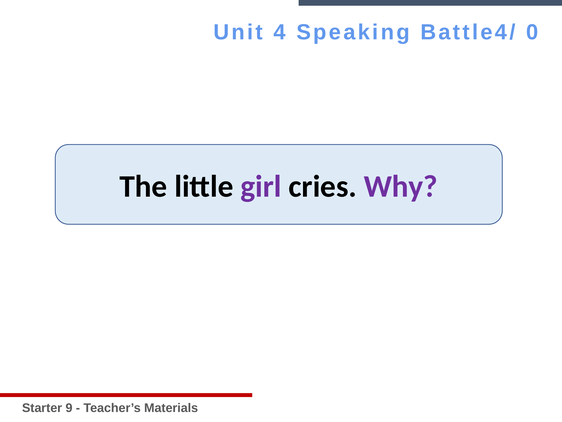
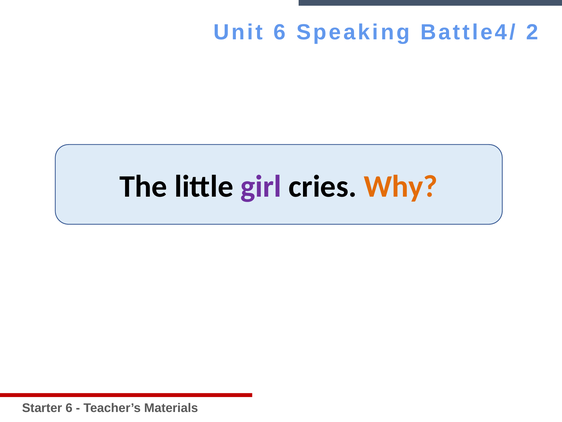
Unit 4: 4 -> 6 (280, 32)
0: 0 -> 2 (532, 32)
Why colour: purple -> orange (401, 186)
Starter 9: 9 -> 6 (69, 408)
